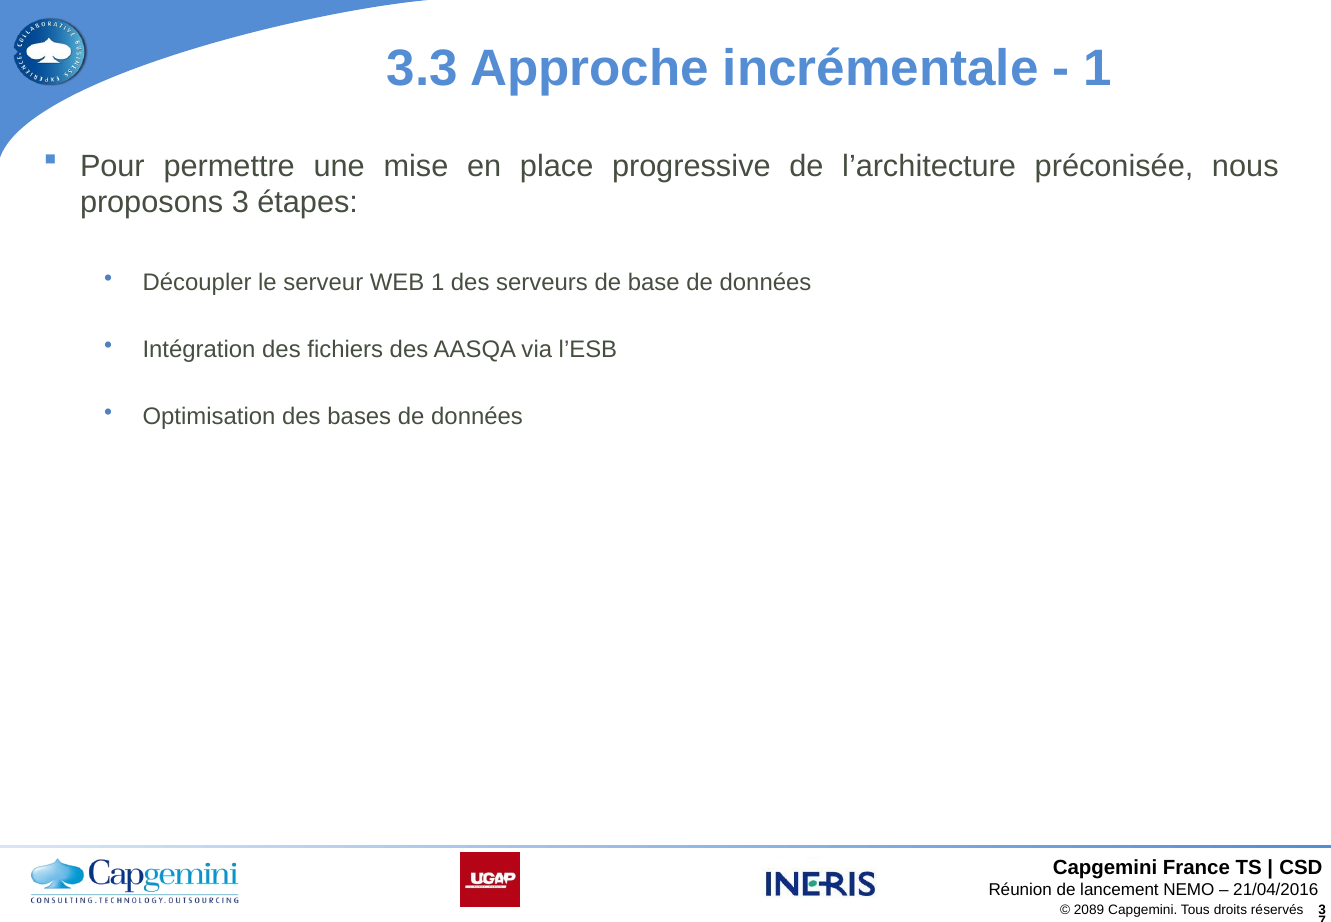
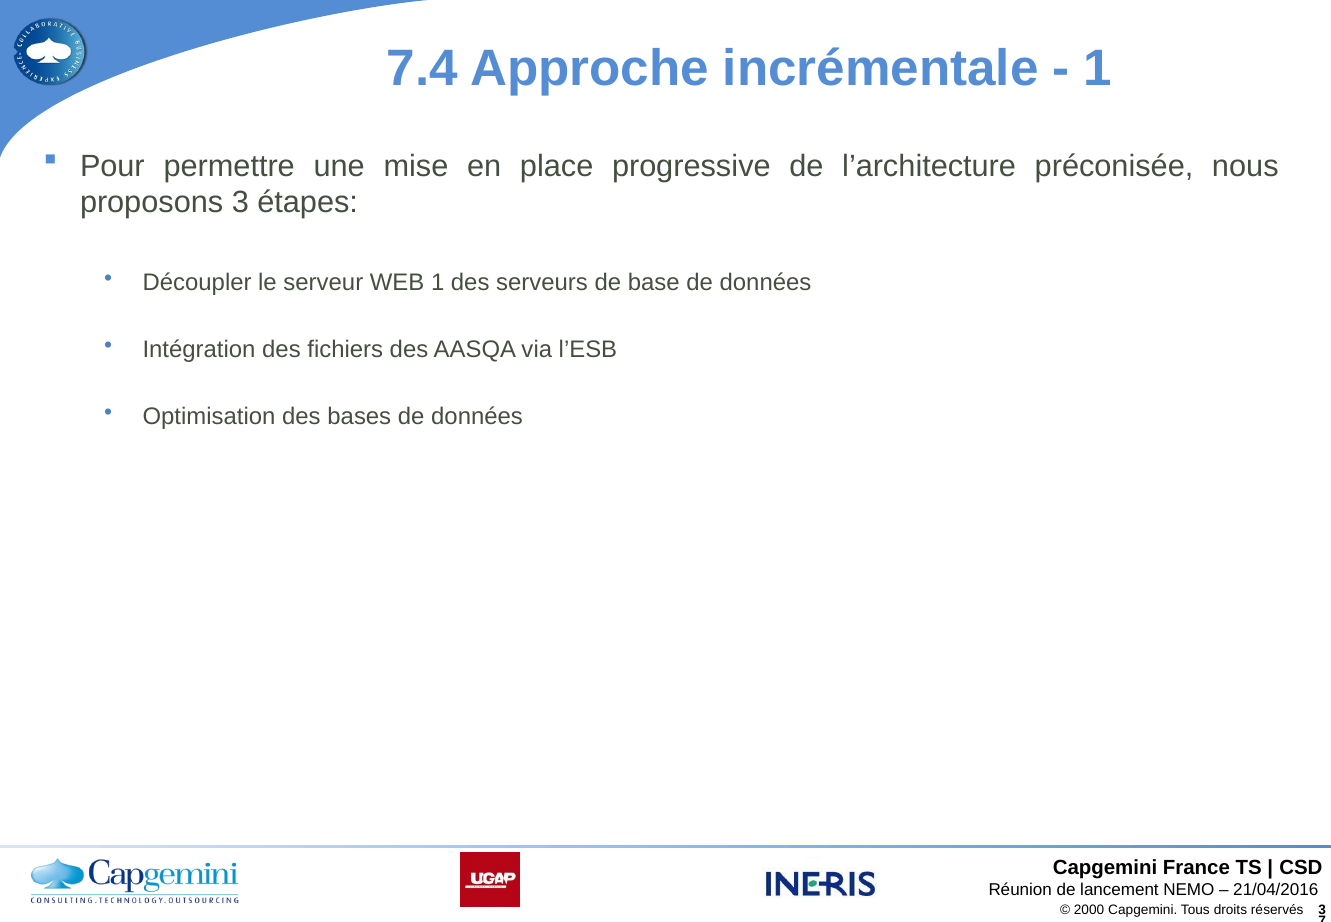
3.3: 3.3 -> 7.4 (422, 68)
2089: 2089 -> 2000 (1089, 910)
